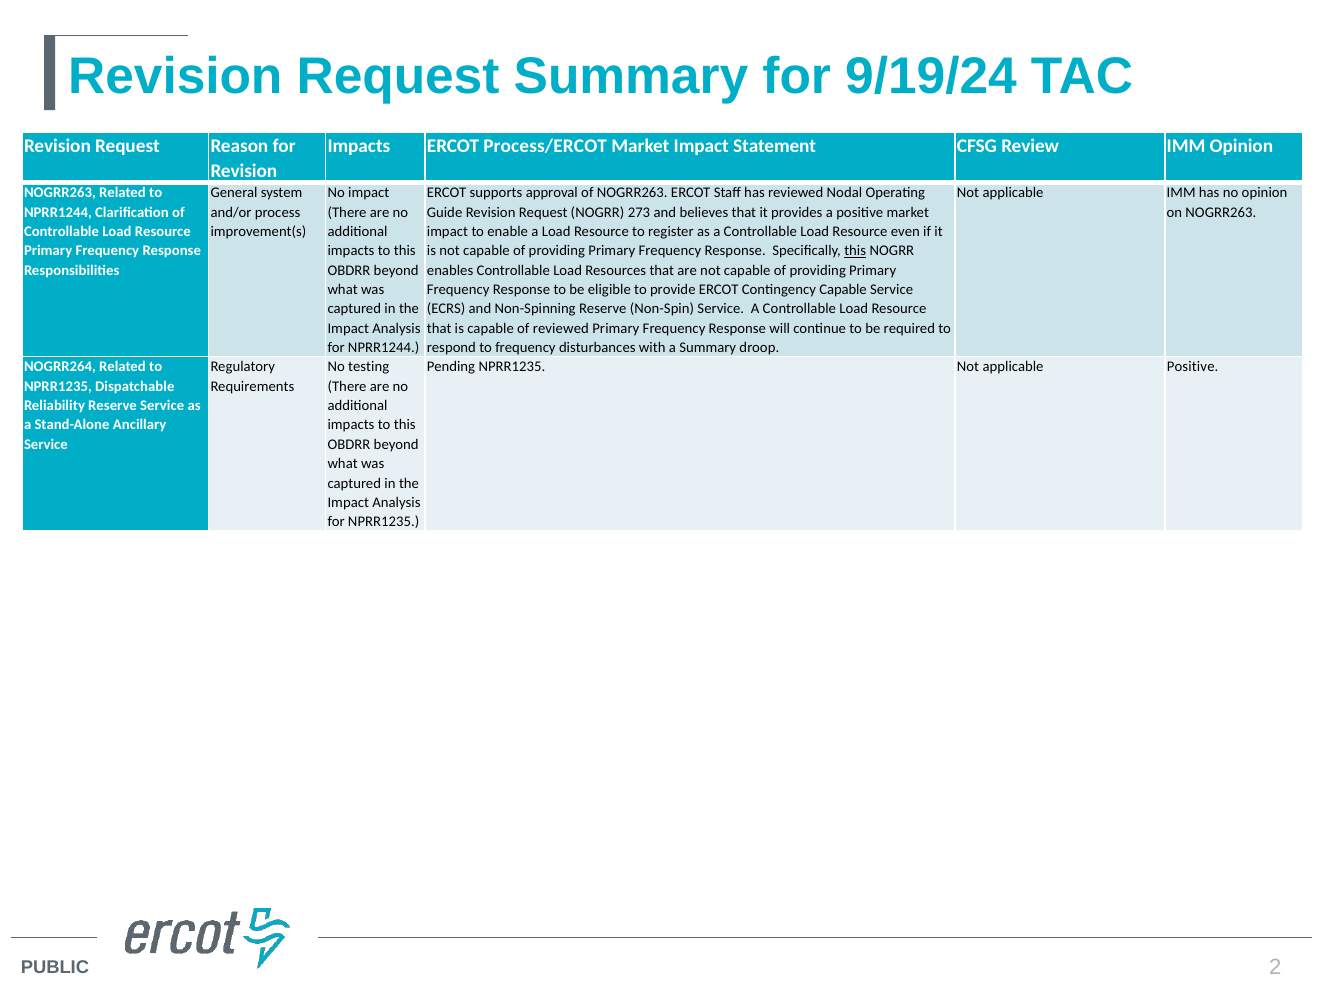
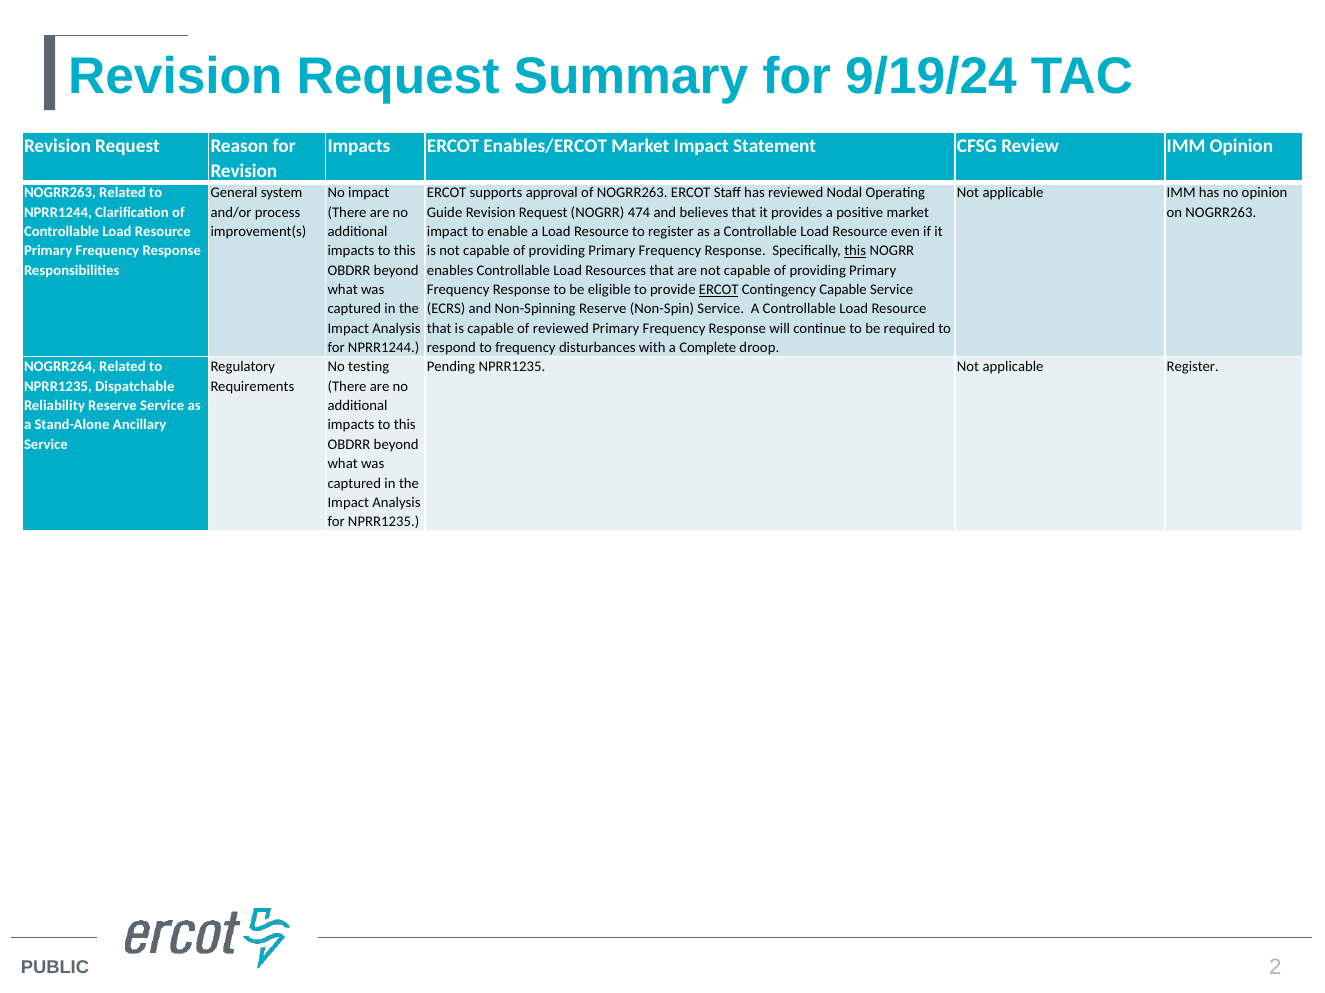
Process/ERCOT: Process/ERCOT -> Enables/ERCOT (545, 146)
273: 273 -> 474 (639, 213)
ERCOT underline: none -> present (719, 290)
a Summary: Summary -> Complete (708, 348)
applicable Positive: Positive -> Register (1193, 367)
